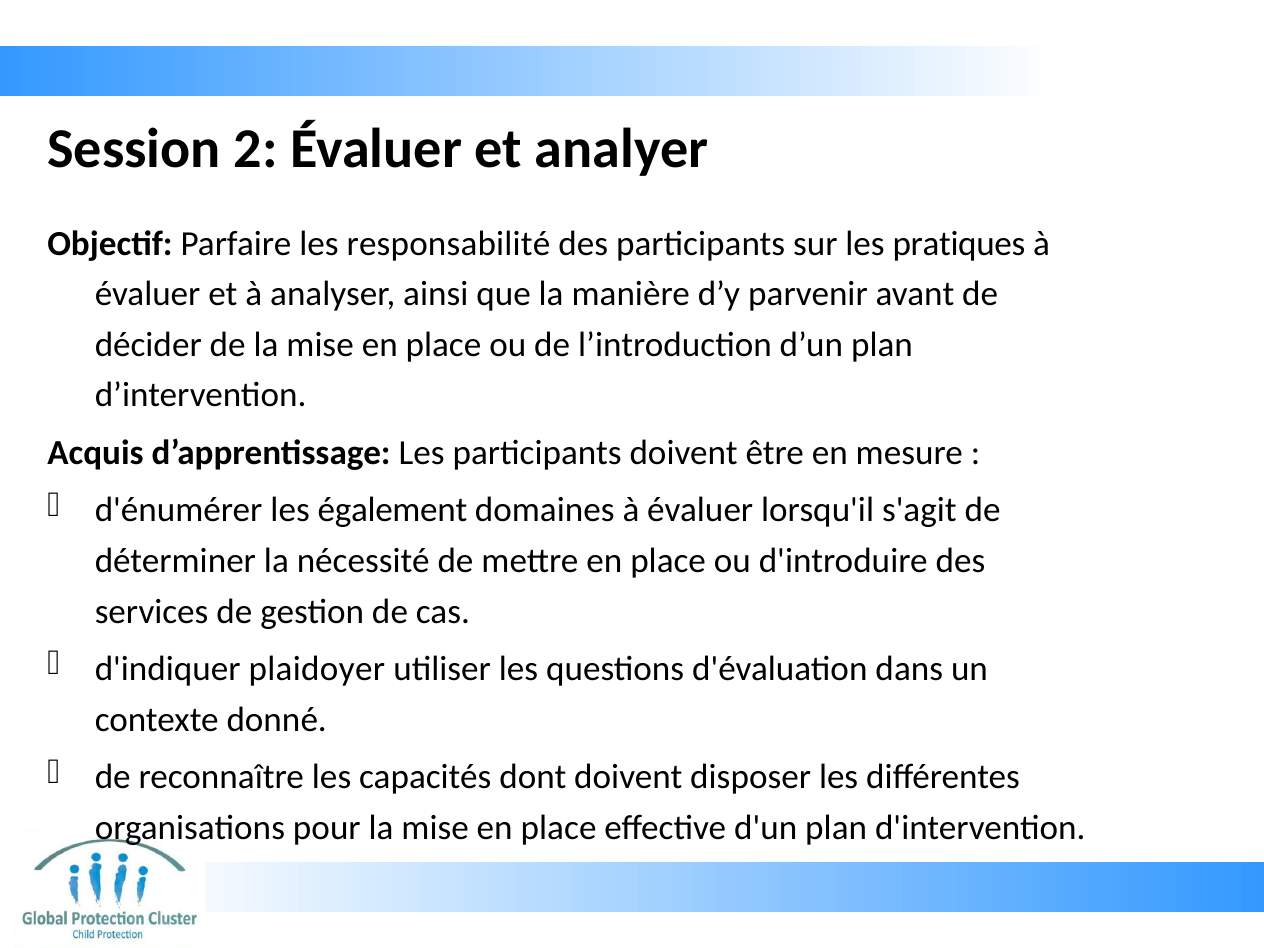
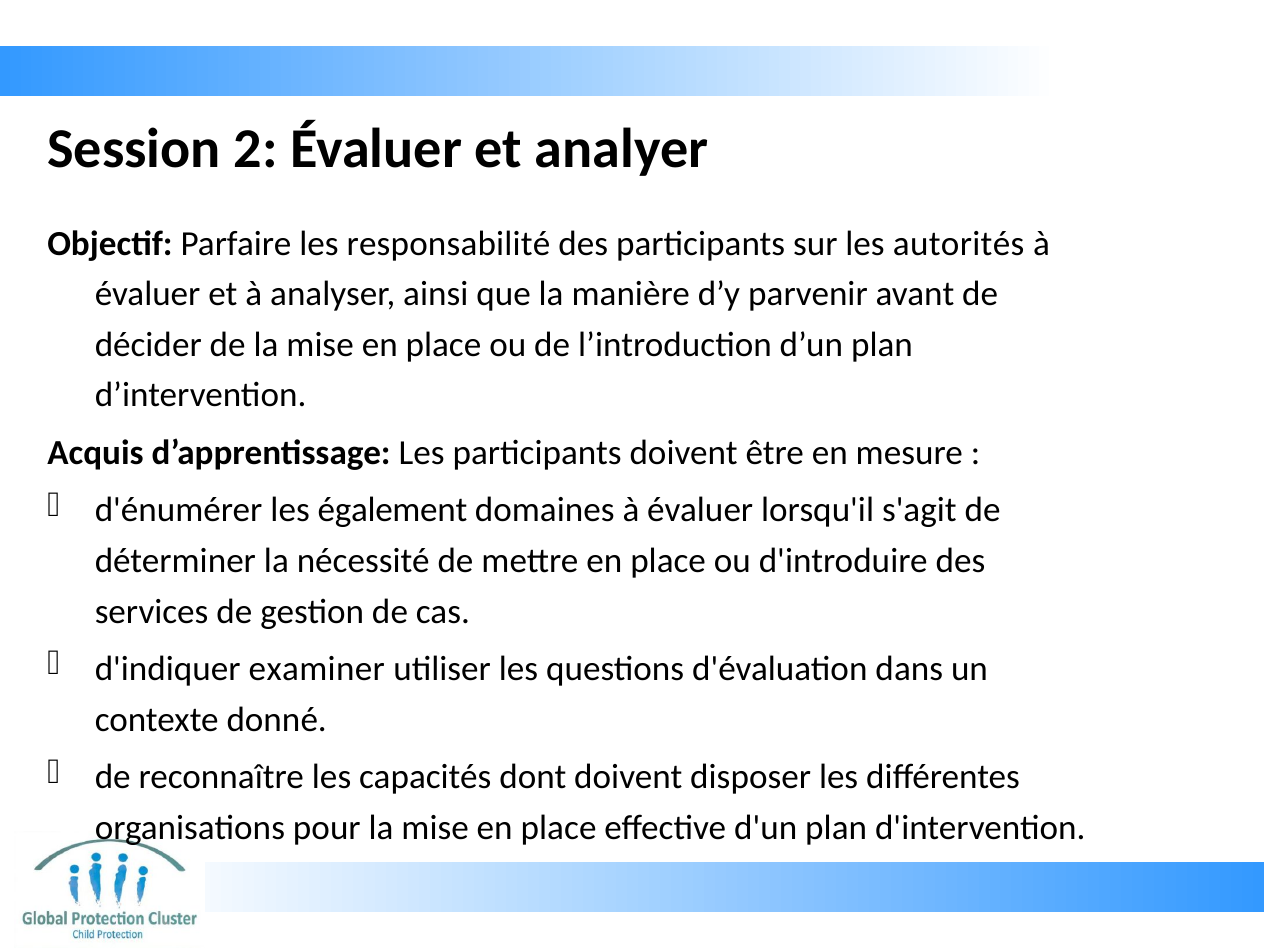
pratiques: pratiques -> autorités (959, 243)
plaidoyer: plaidoyer -> examiner (317, 669)
